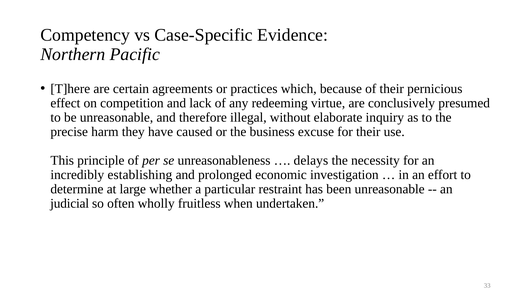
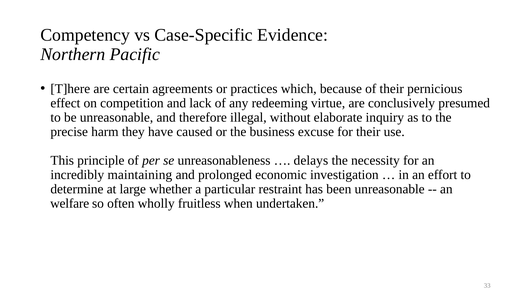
establishing: establishing -> maintaining (140, 175)
judicial: judicial -> welfare (70, 203)
